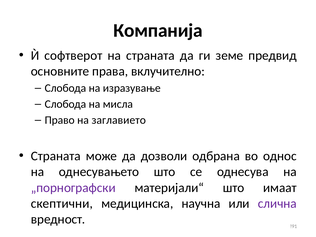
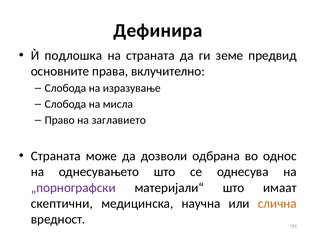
Компанија: Компанија -> Дефинира (158, 31)
софтверот: софтверот -> подлошка (73, 56)
слична colour: purple -> orange (277, 203)
